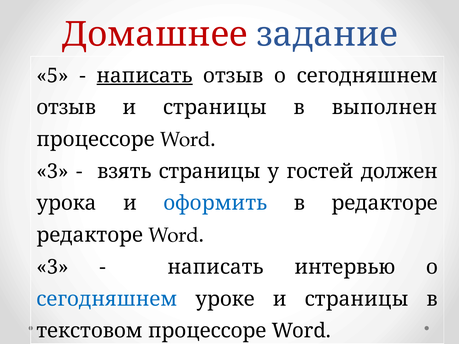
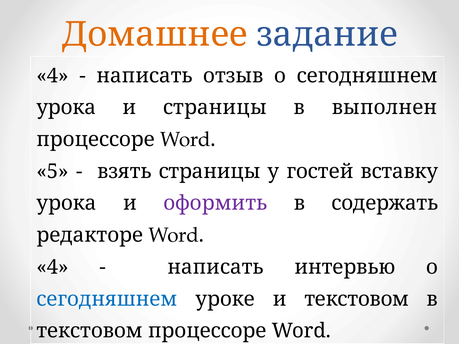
Домашнее colour: red -> orange (155, 34)
5: 5 -> 4 (53, 76)
написать underline: present -> none (145, 76)
отзыв: отзыв -> урока (66, 108)
3: 3 -> 5 (53, 171)
должен: должен -> вставку (399, 171)
оформить colour: blue -> purple (215, 203)
в редакторе: редакторе -> содержать (385, 203)
3: 3 -> 4 (53, 267)
уроке и страницы: страницы -> текстовом (357, 299)
